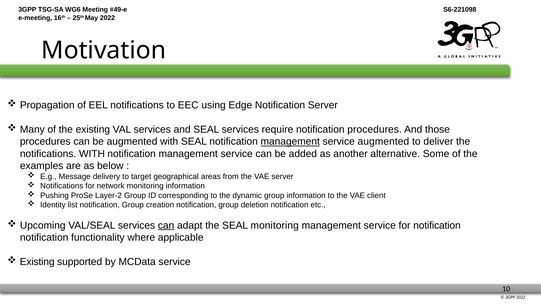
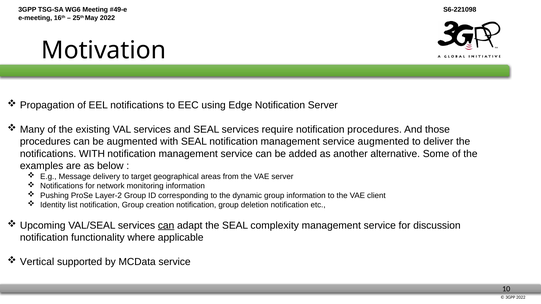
management underline: present -> none (290, 142)
SEAL monitoring: monitoring -> complexity (275, 226)
for notification: notification -> discussion (437, 226)
Existing: Existing -> Vertical (37, 262)
